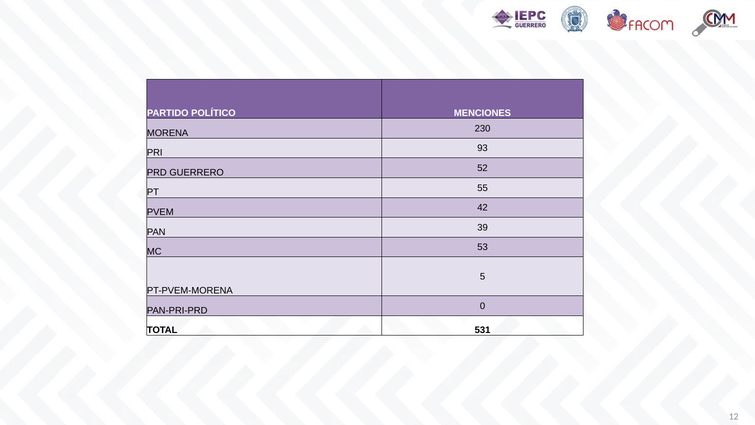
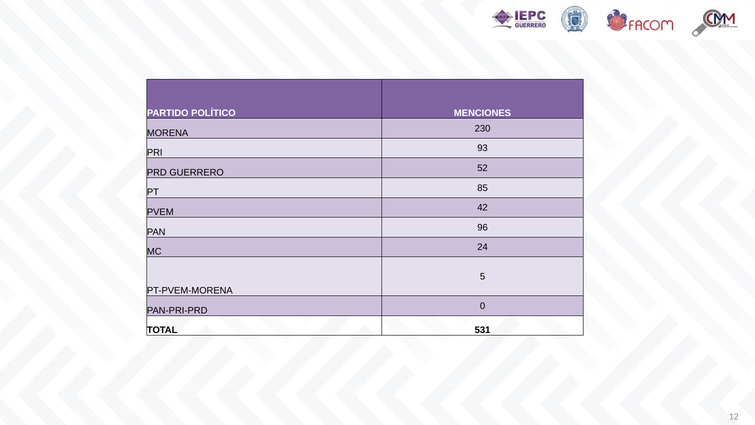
55: 55 -> 85 (483, 188)
39: 39 -> 96 (483, 227)
53: 53 -> 24 (483, 247)
